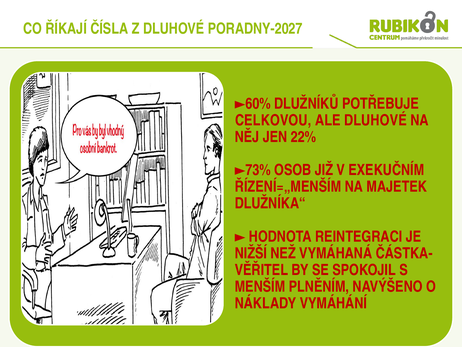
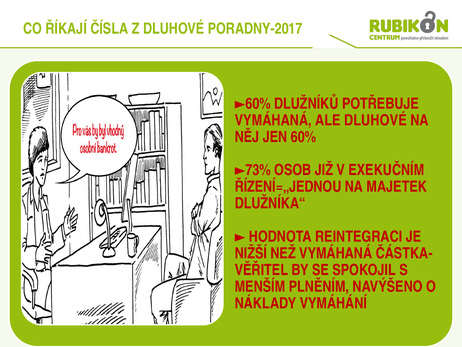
PORADNY-2027: PORADNY-2027 -> PORADNY-2017 (255, 29)
CELKOVOU: CELKOVOU -> VYMÁHANÁ (273, 120)
22%: 22% -> 60% (304, 137)
ŘÍZENÍ=„MENŠÍM: ŘÍZENÍ=„MENŠÍM -> ŘÍZENÍ=„JEDNOU (288, 187)
